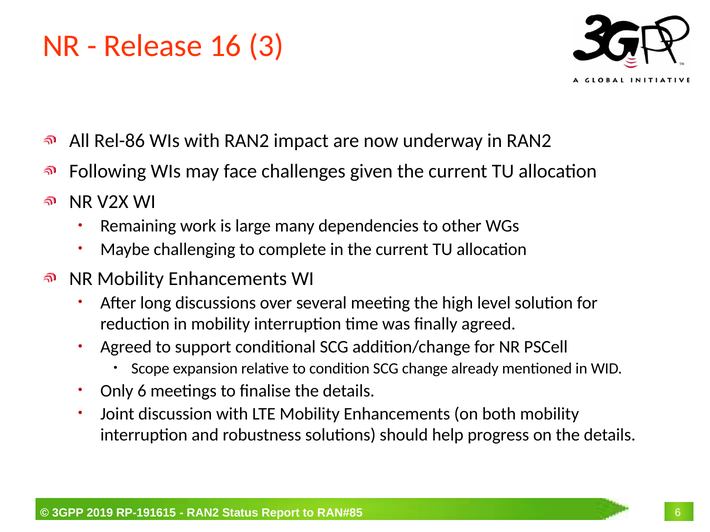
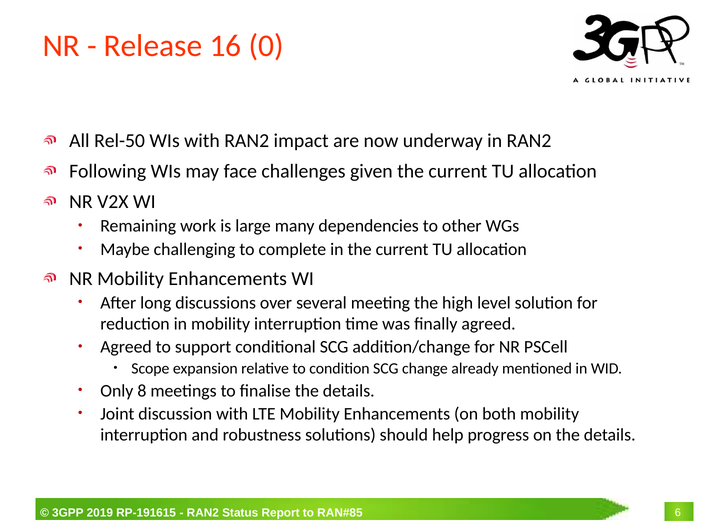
3: 3 -> 0 (266, 46)
Rel-86: Rel-86 -> Rel-50 (120, 141)
Only 6: 6 -> 8 (142, 391)
